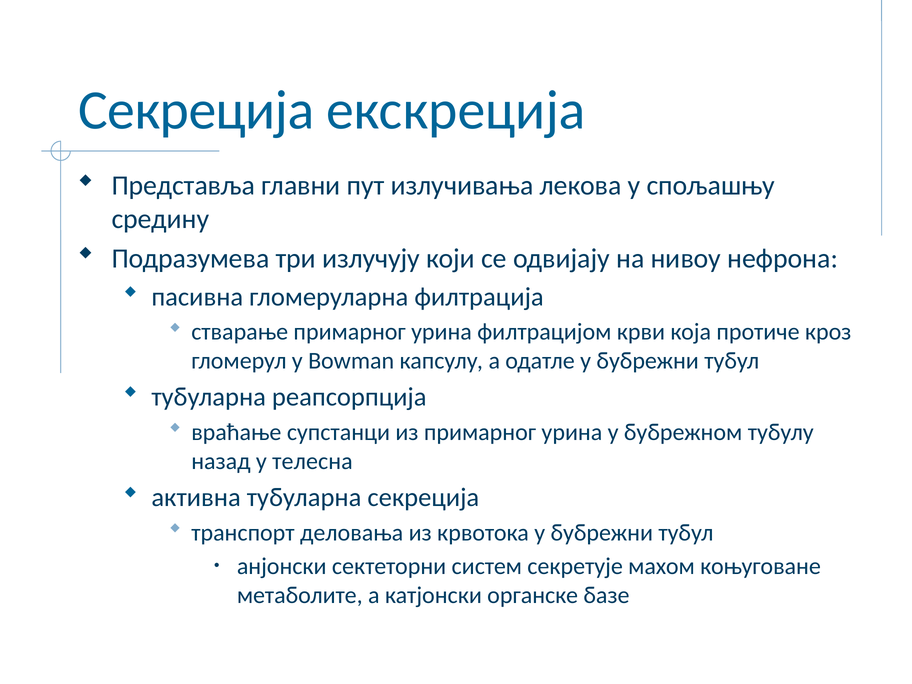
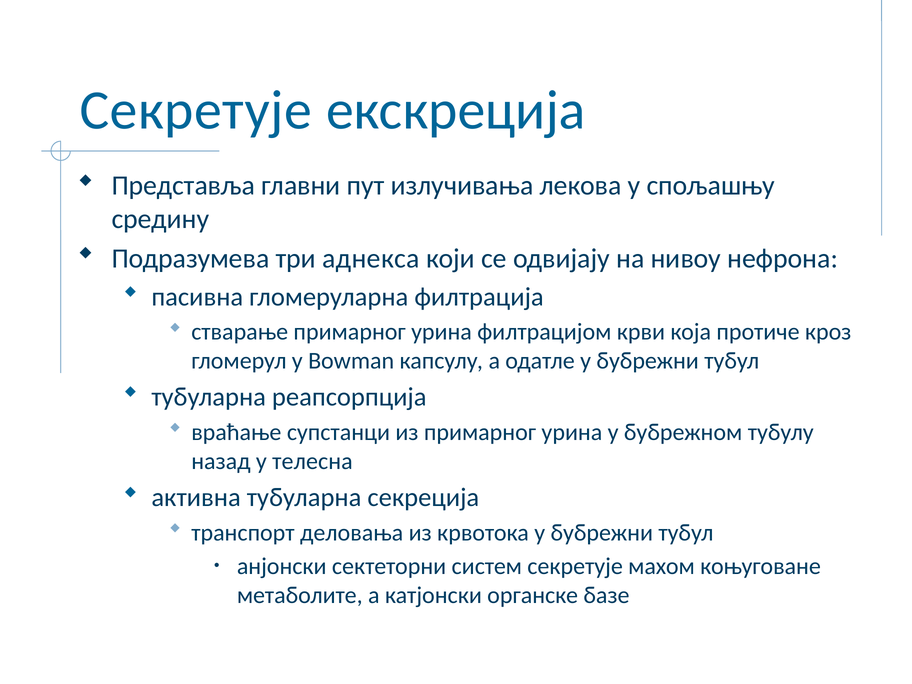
Секреција: Секреција -> Секретује (196, 110)
излучују: излучују -> аднекса (371, 259)
